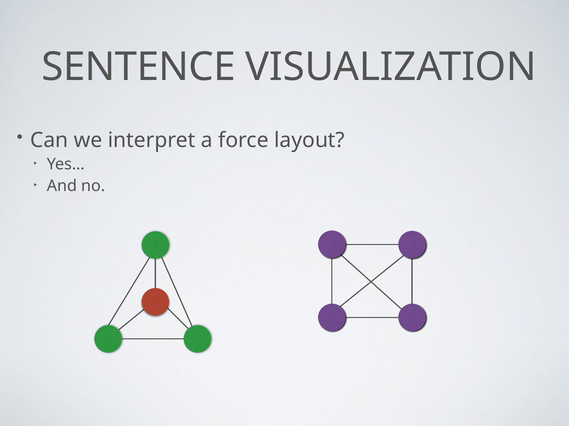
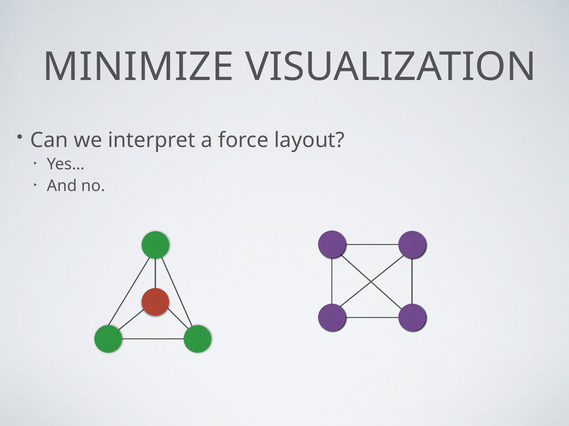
SENTENCE: SENTENCE -> MINIMIZE (138, 67)
